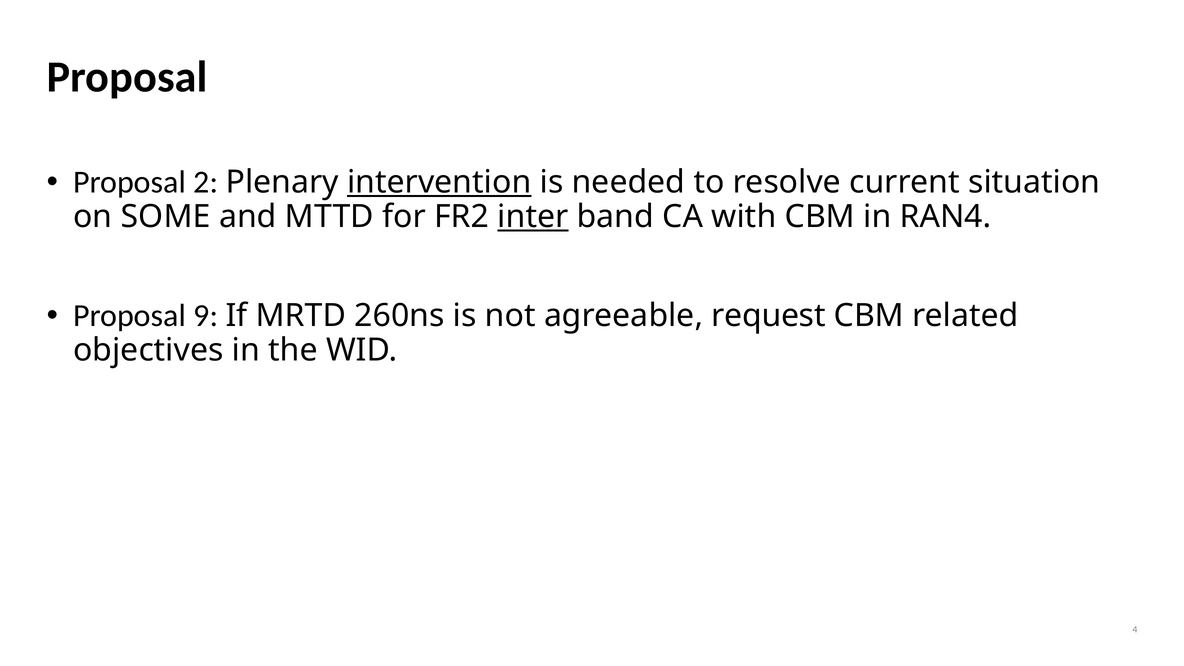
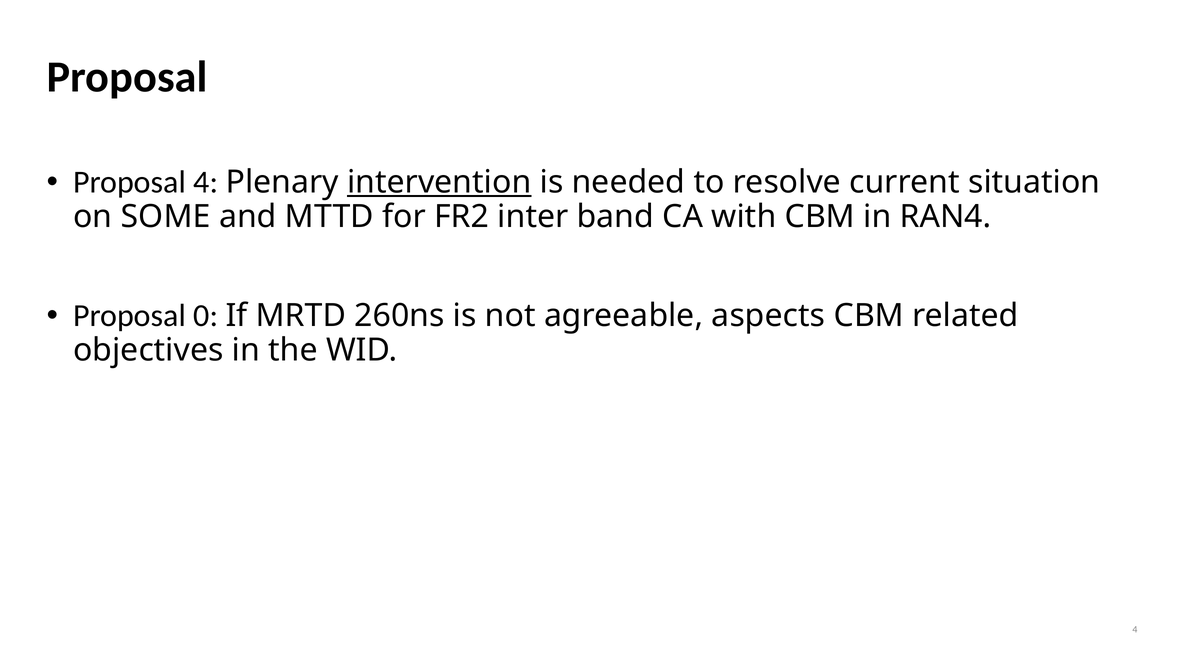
Proposal 2: 2 -> 4 (206, 182)
inter underline: present -> none (533, 217)
9: 9 -> 0 (206, 316)
request: request -> aspects (768, 316)
